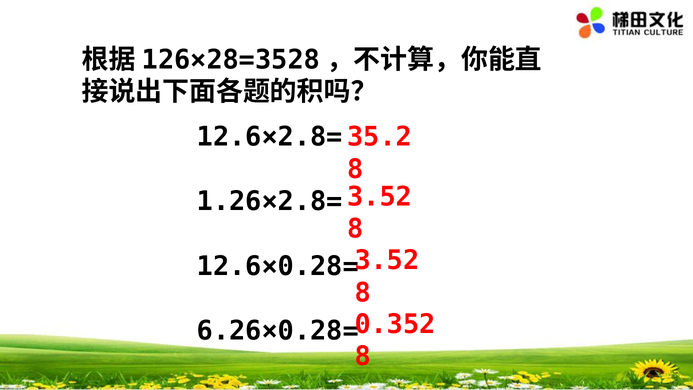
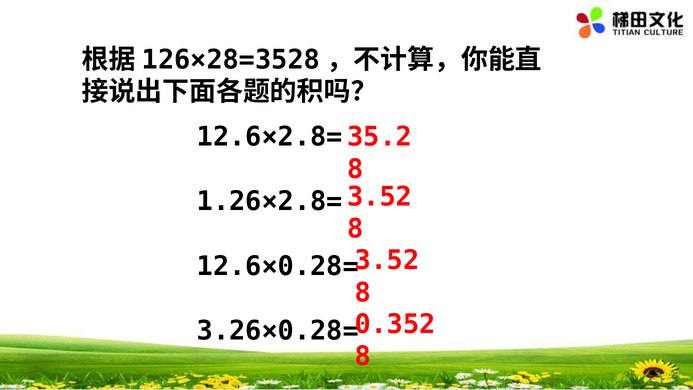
6.26×0.28=: 6.26×0.28= -> 3.26×0.28= (278, 331)
